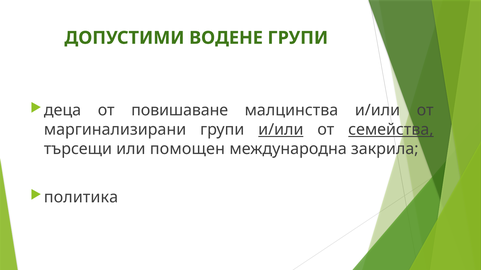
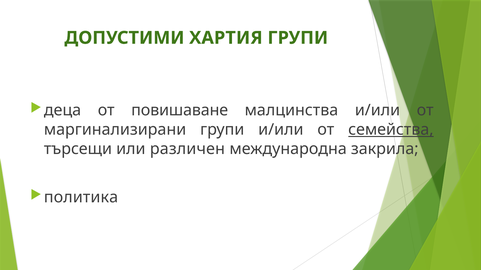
ВОДЕНЕ: ВОДЕНЕ -> ХАРТИЯ (226, 38)
и/или underline: present -> none (281, 130)
помощен: помощен -> различен (187, 149)
